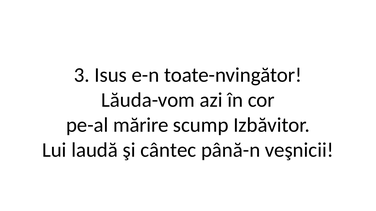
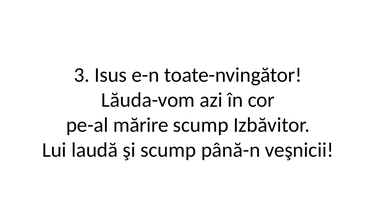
şi cântec: cântec -> scump (168, 150)
